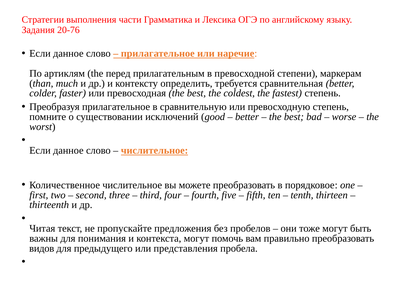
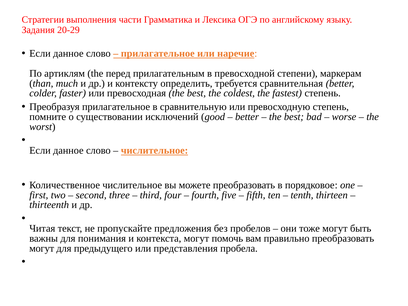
20-76: 20-76 -> 20-29 (68, 30)
видов: видов -> могут (42, 248)
